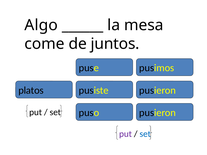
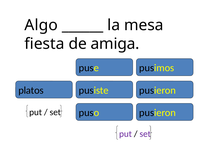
come: come -> fiesta (44, 44)
juntos: juntos -> amiga (115, 44)
set colour: blue -> purple (145, 134)
